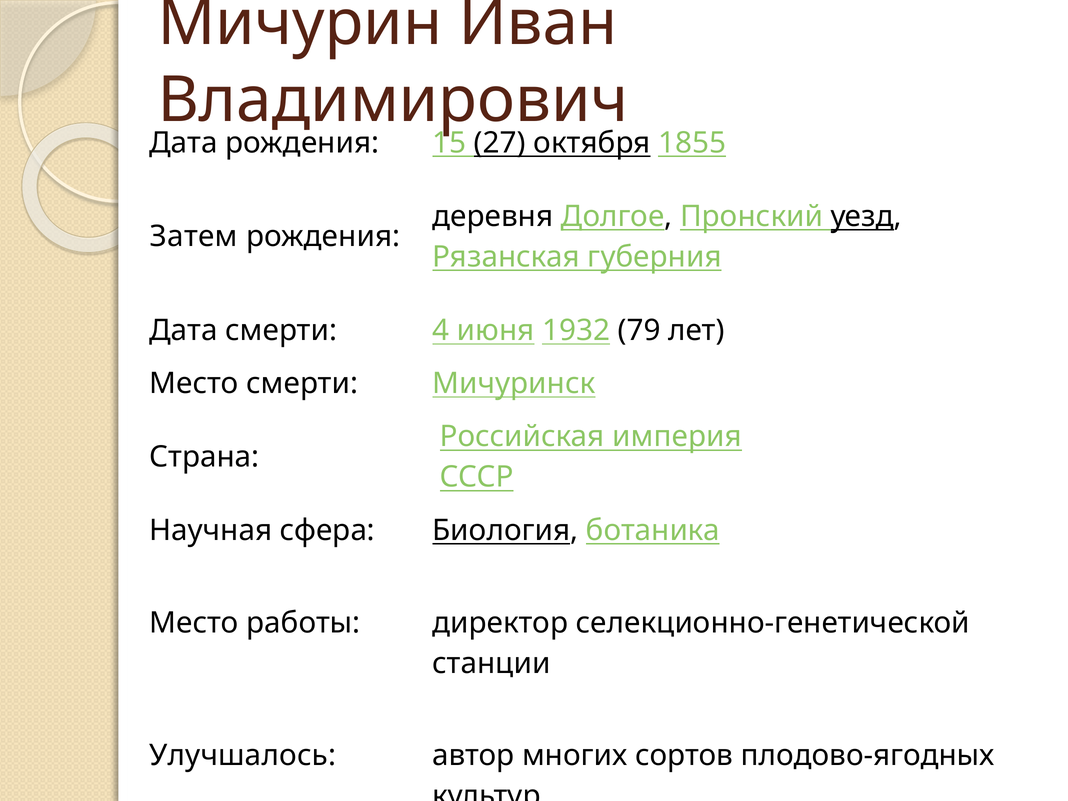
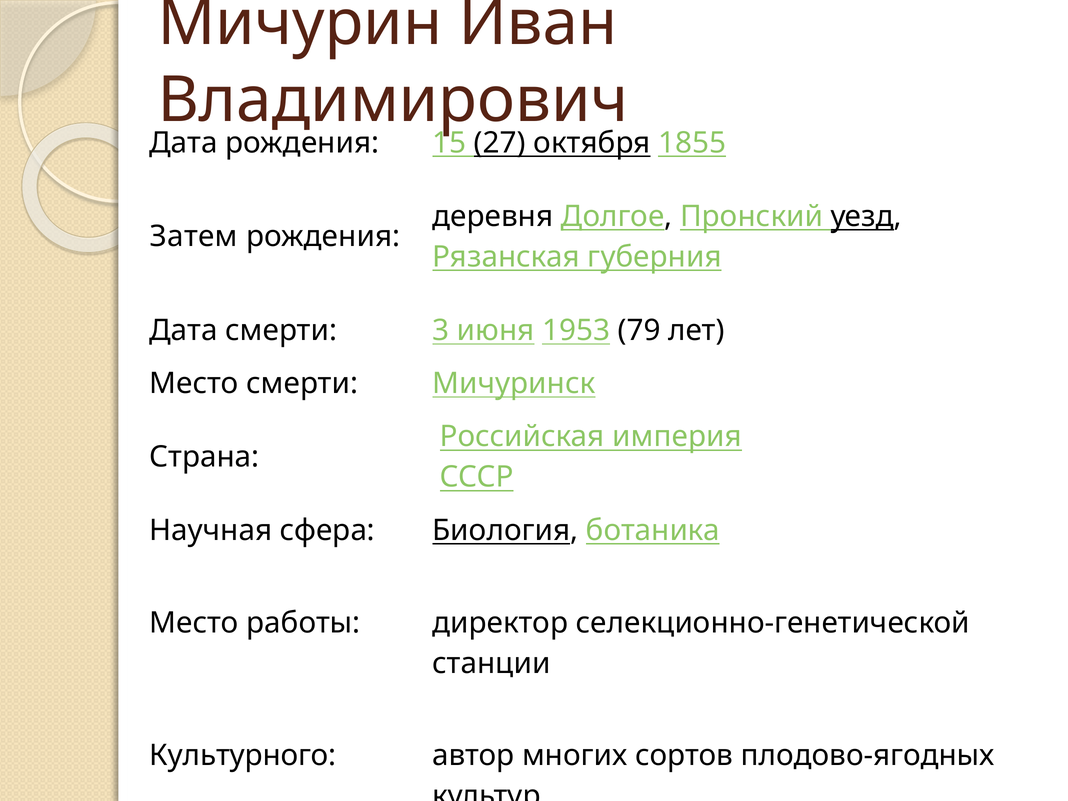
4: 4 -> 3 (441, 330)
1932: 1932 -> 1953 (576, 330)
Улучшалось: Улучшалось -> Культурного (243, 756)
